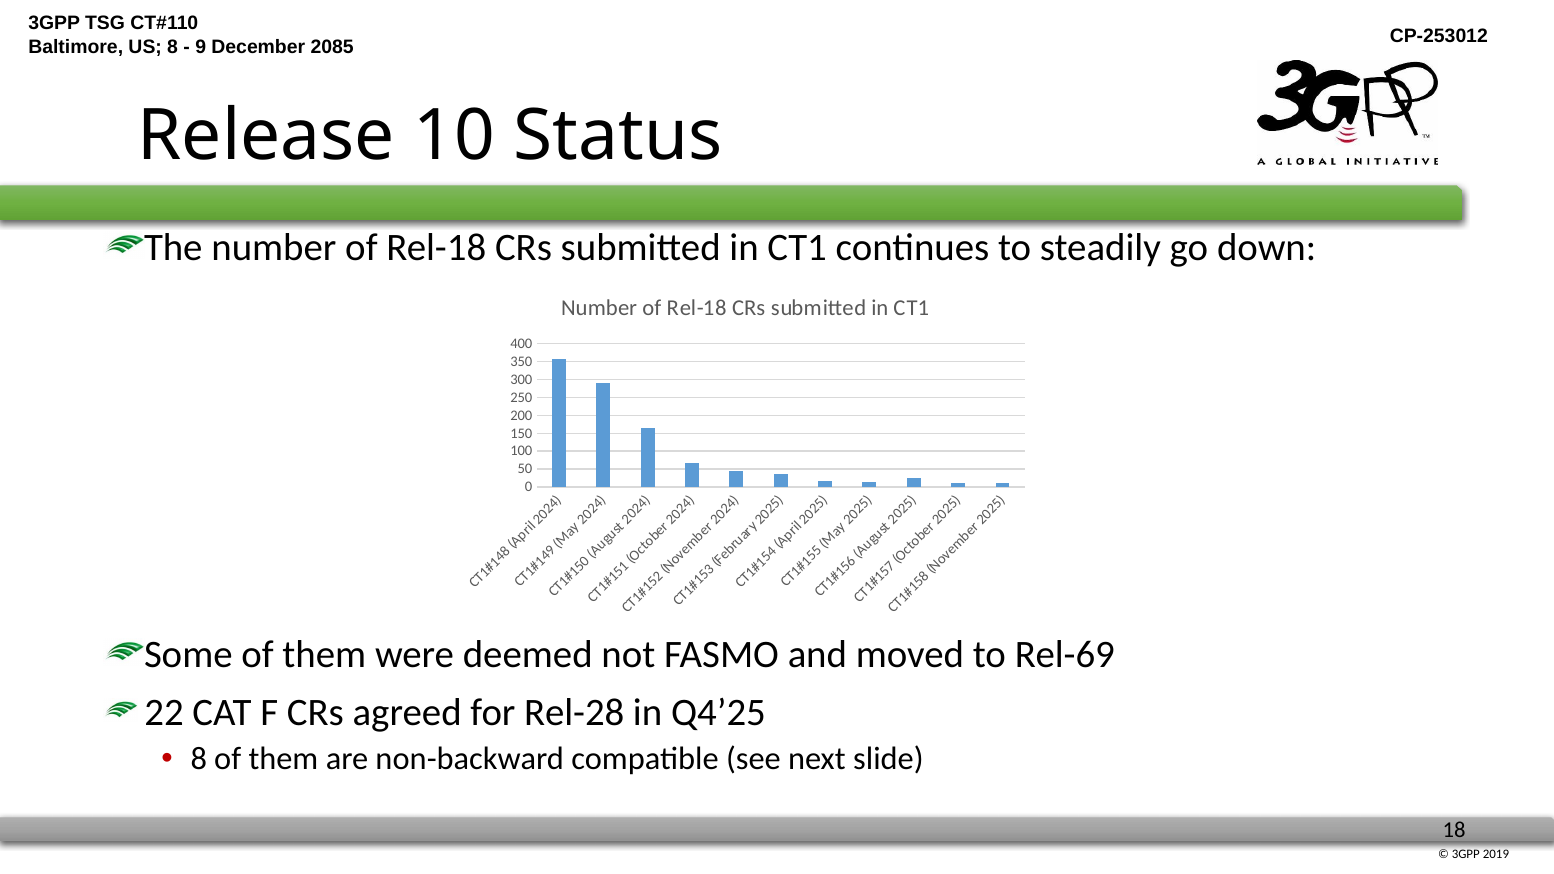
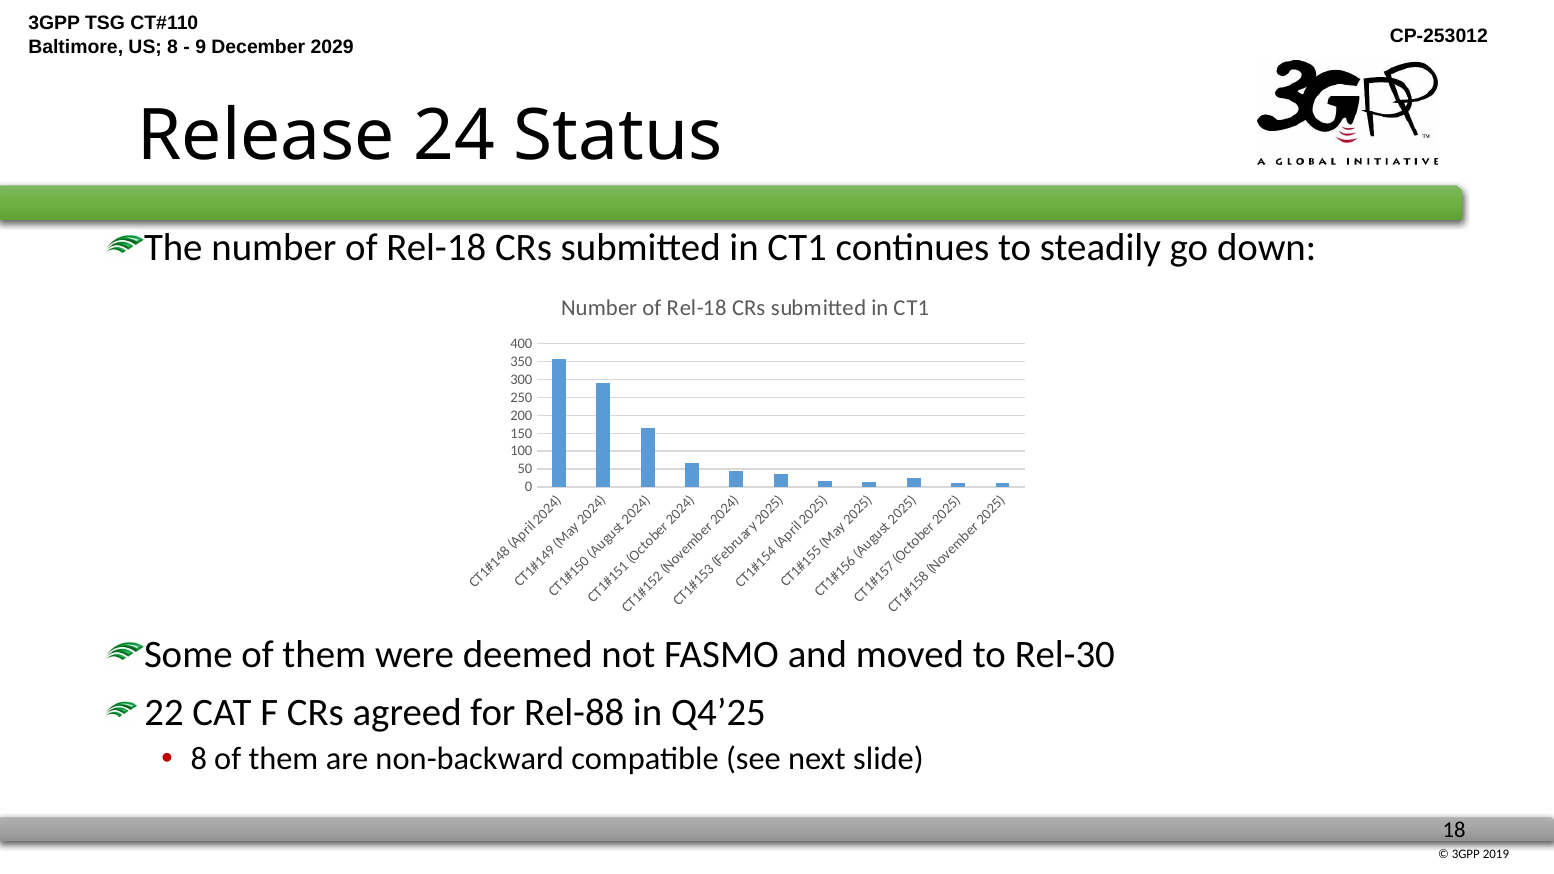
2085: 2085 -> 2029 (332, 47)
10: 10 -> 24 (454, 136)
Rel-69: Rel-69 -> Rel-30 (1065, 654)
Rel-28: Rel-28 -> Rel-88 (574, 713)
